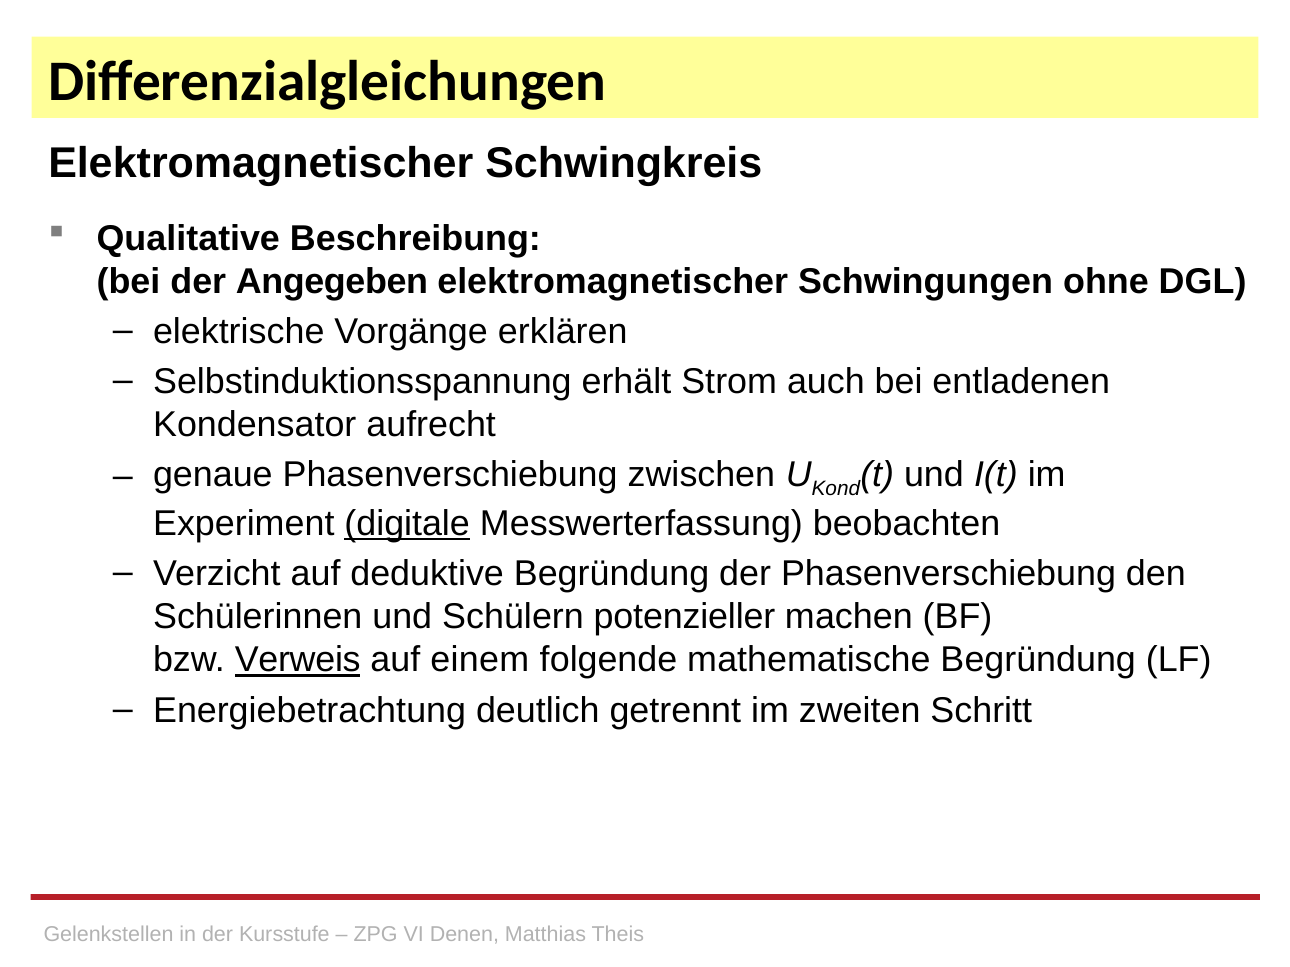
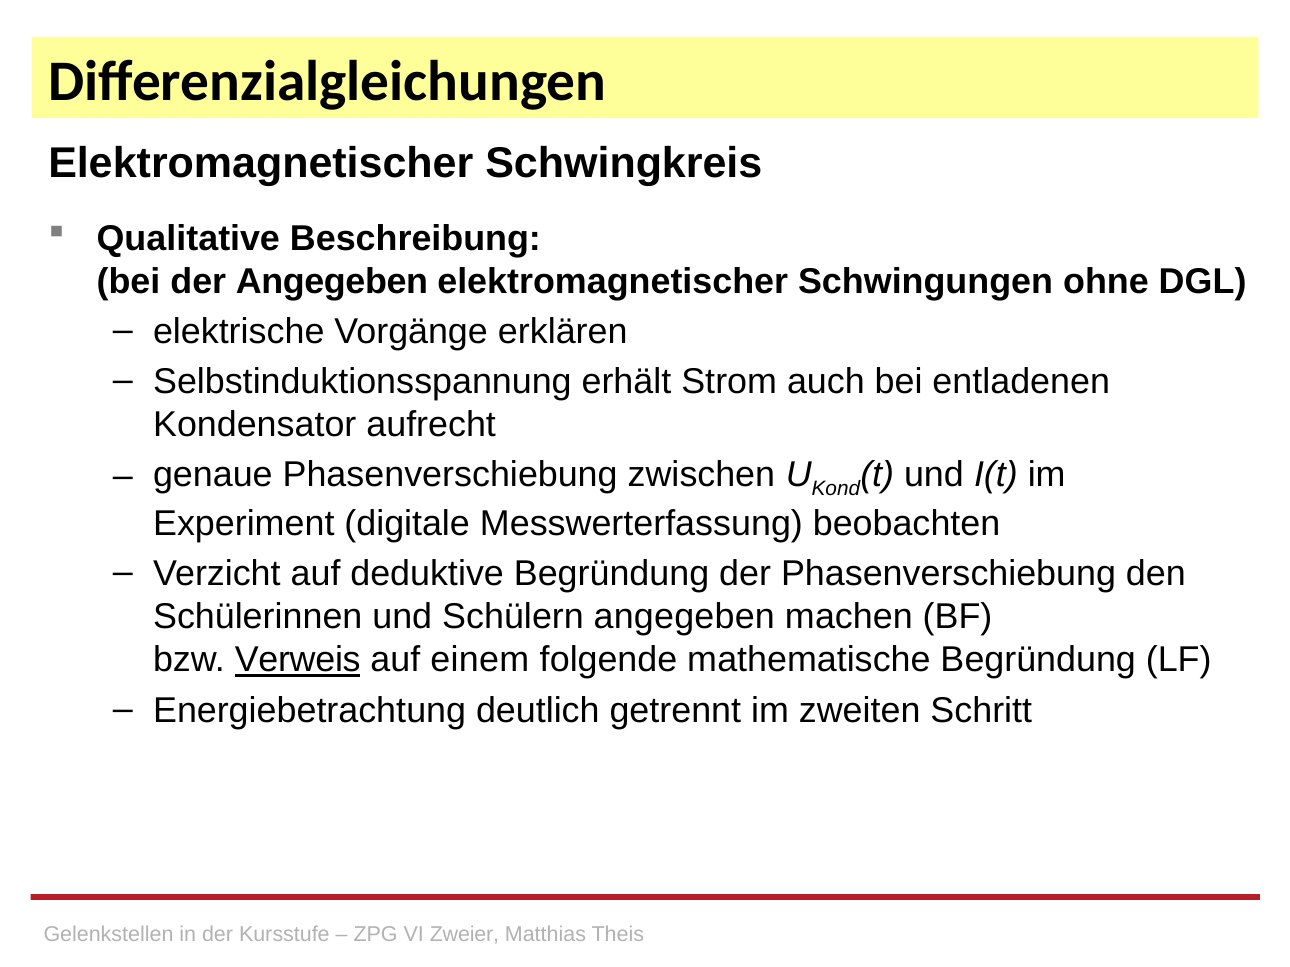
digitale underline: present -> none (407, 524)
Schülern potenzieller: potenzieller -> angegeben (684, 617)
Denen: Denen -> Zweier (464, 935)
